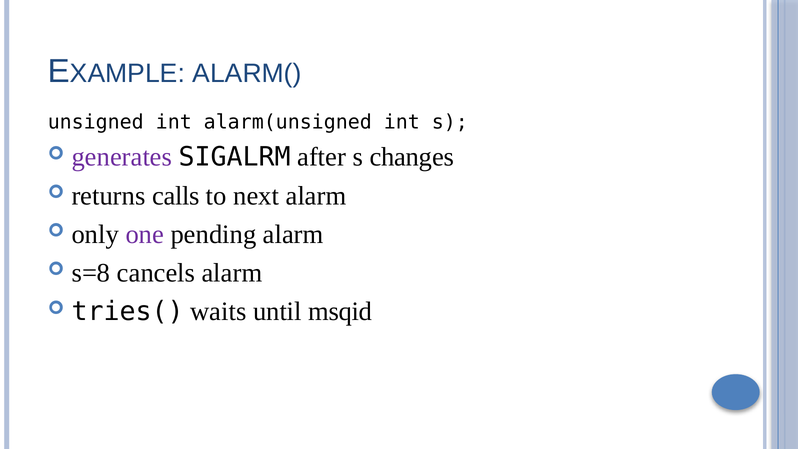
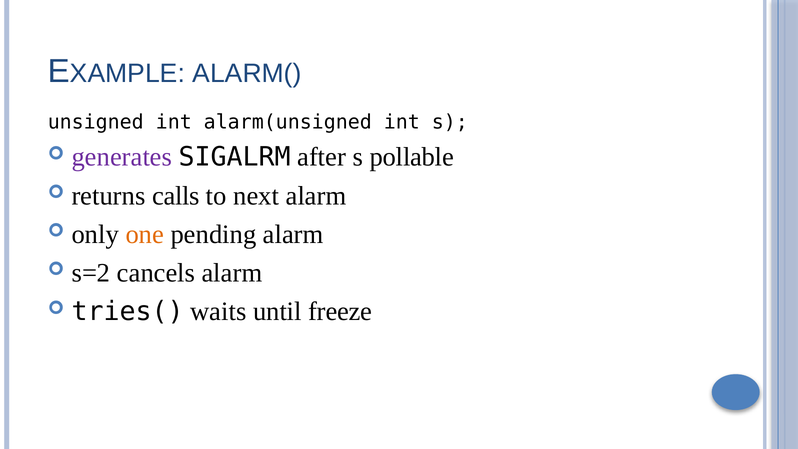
changes: changes -> pollable (412, 157)
one colour: purple -> orange (145, 234)
s=8: s=8 -> s=2 (91, 273)
msqid: msqid -> freeze (340, 311)
